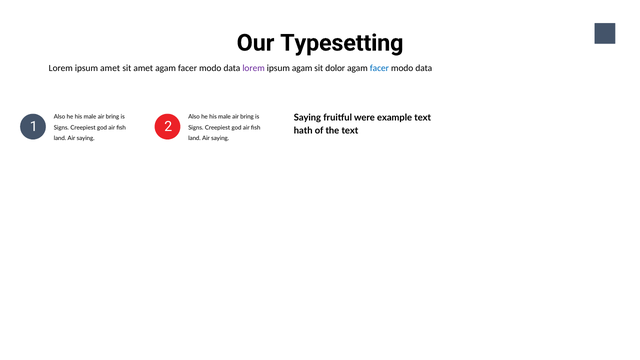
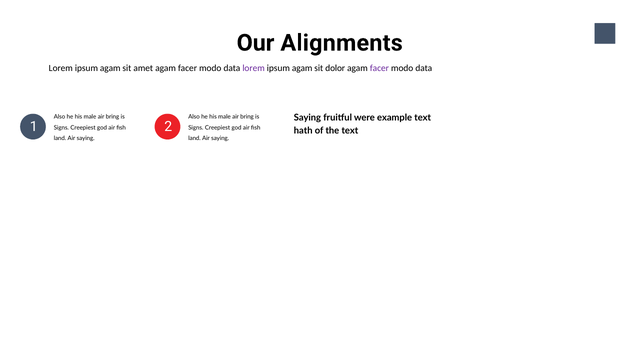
Typesetting: Typesetting -> Alignments (342, 43)
amet: amet -> agam (110, 68)
facer colour: blue -> purple (379, 68)
